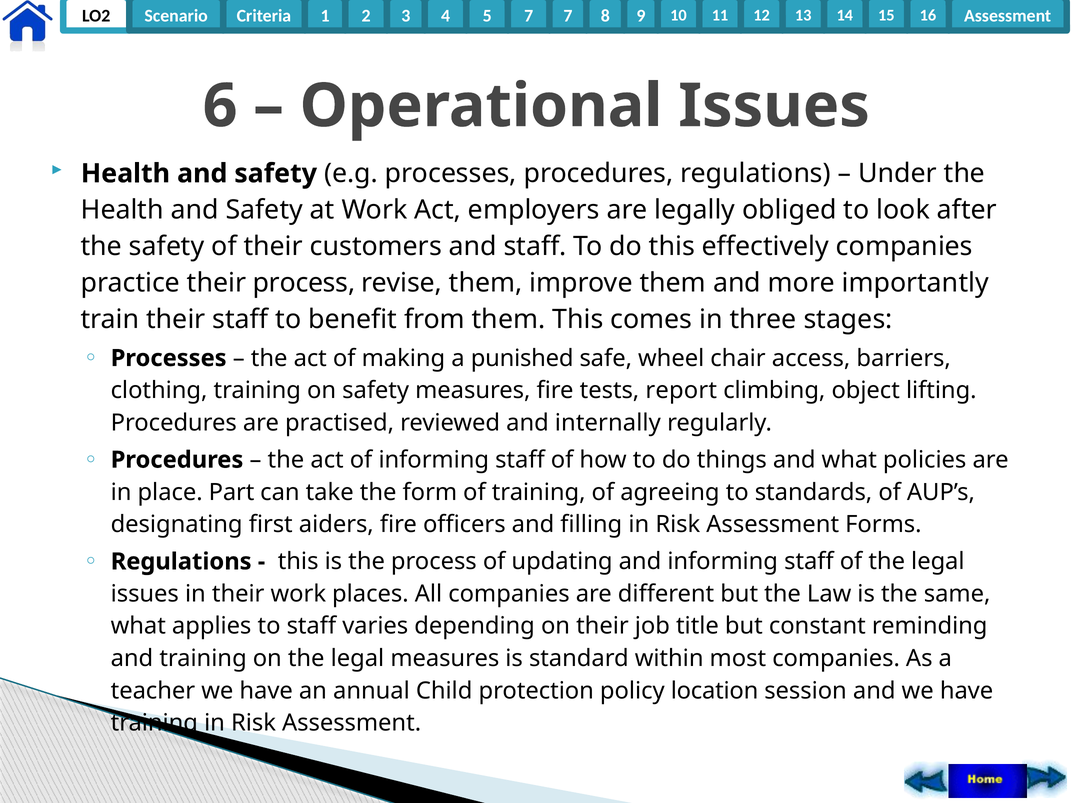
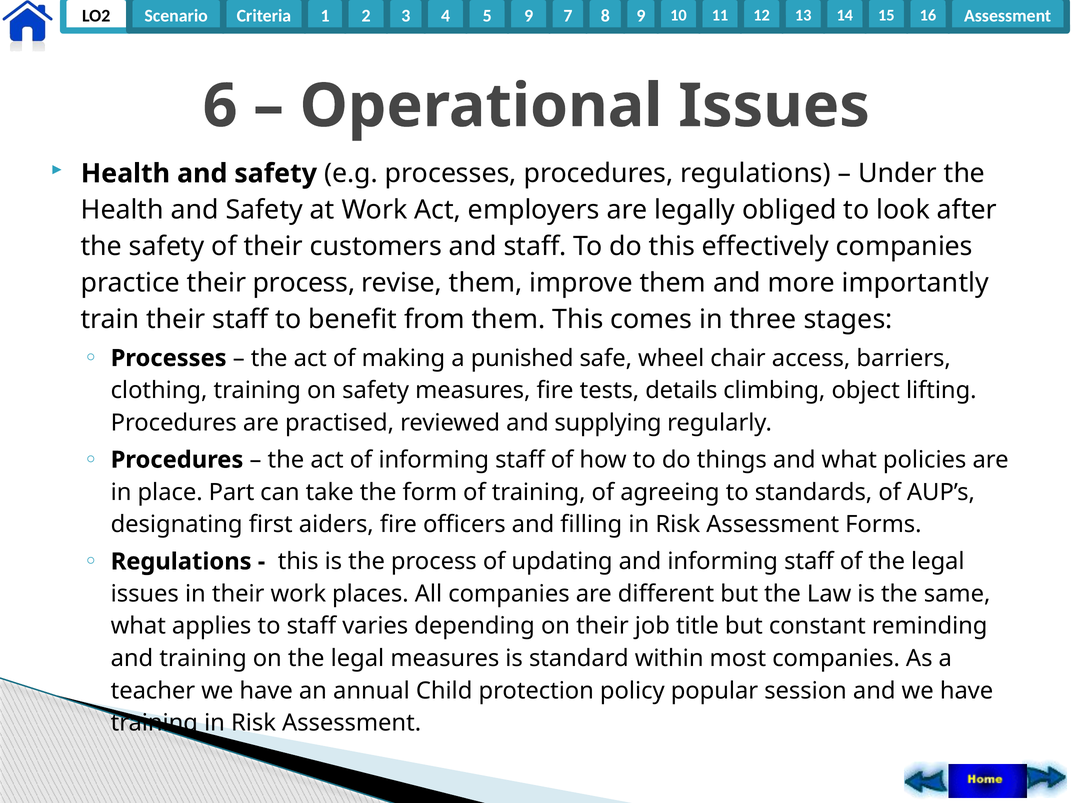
7: 7 -> 9 (529, 16)
report: report -> details (681, 391)
internally: internally -> supplying (608, 423)
location: location -> popular (714, 691)
